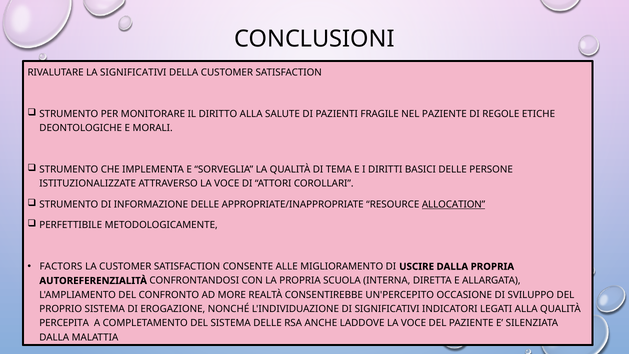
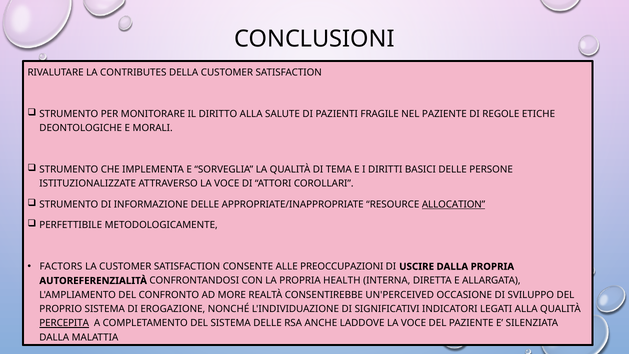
LA SIGNIFICATIVI: SIGNIFICATIVI -> CONTRIBUTES (133, 72)
MIGLIORAMENTO: MIGLIORAMENTO -> PREOCCUPAZIONI (342, 266)
SCUOLA: SCUOLA -> HEALTH (342, 281)
UN'PERCEPITO: UN'PERCEPITO -> UN'PERCEIVED (400, 295)
PERCEPITA underline: none -> present (64, 323)
